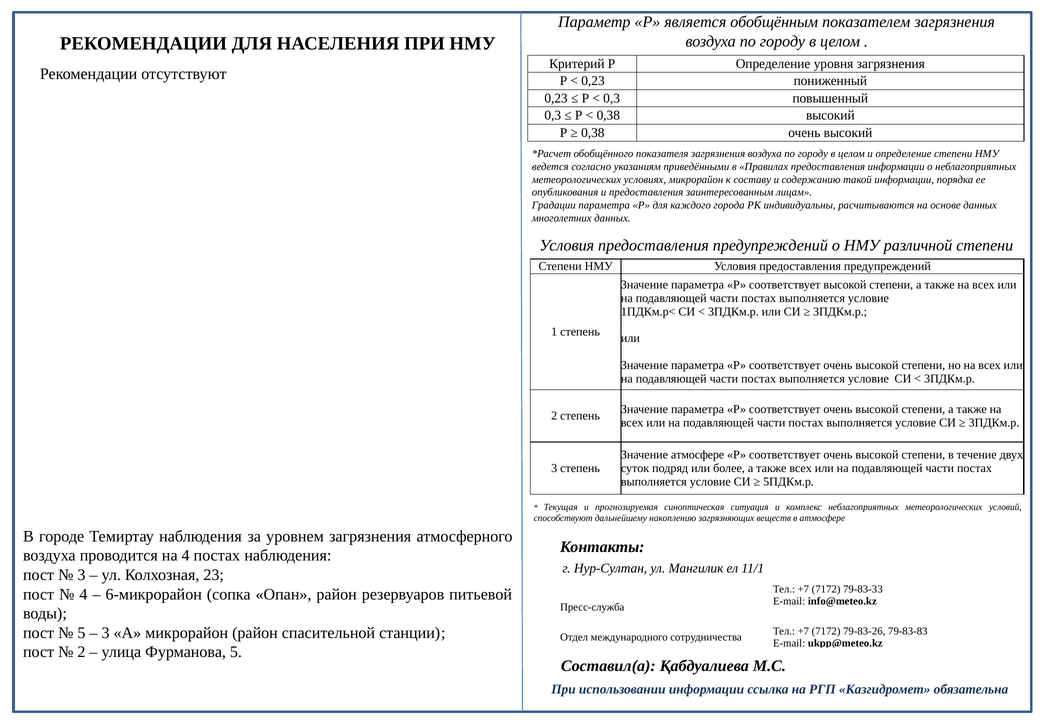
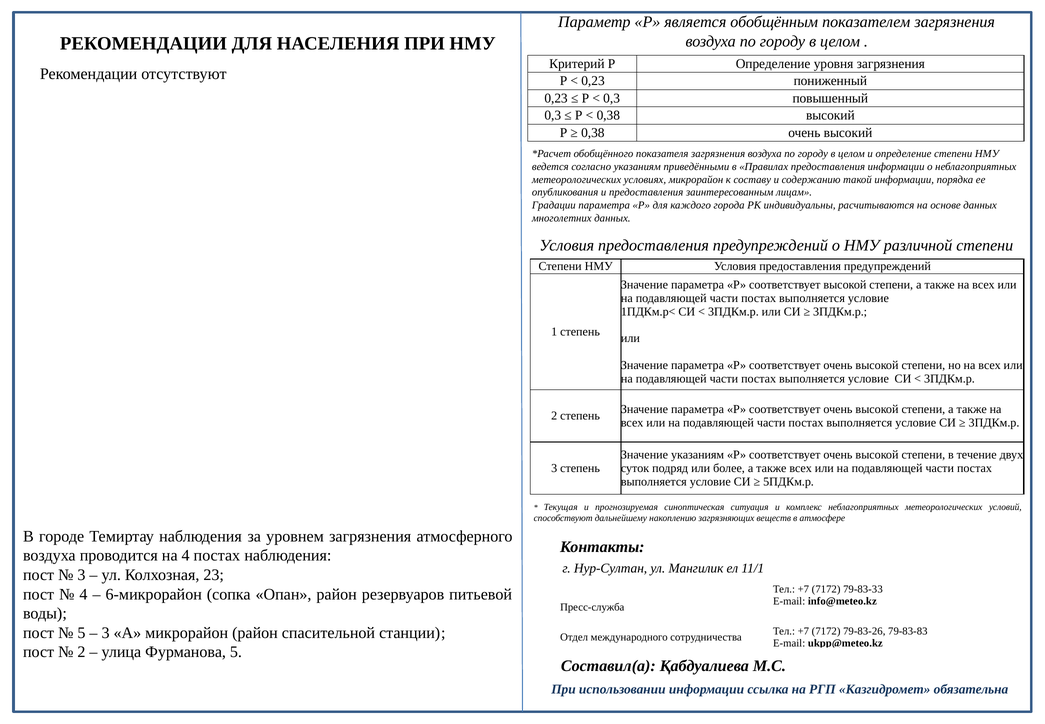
Значение атмосфере: атмосфере -> указаниям (698, 455)
